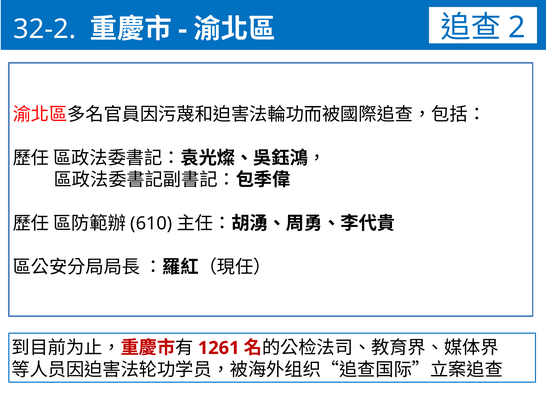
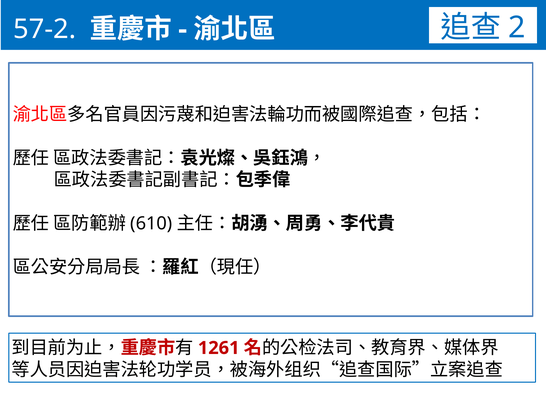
32-2: 32-2 -> 57-2 (45, 29)
